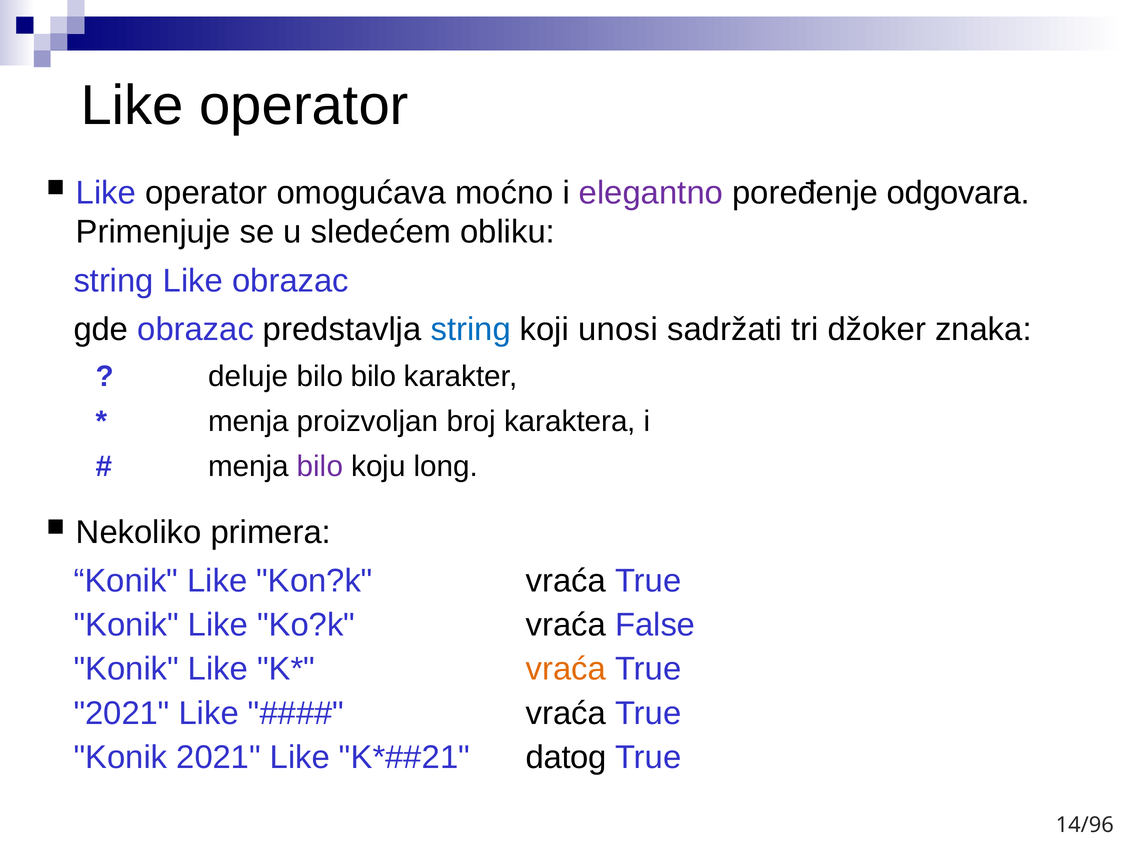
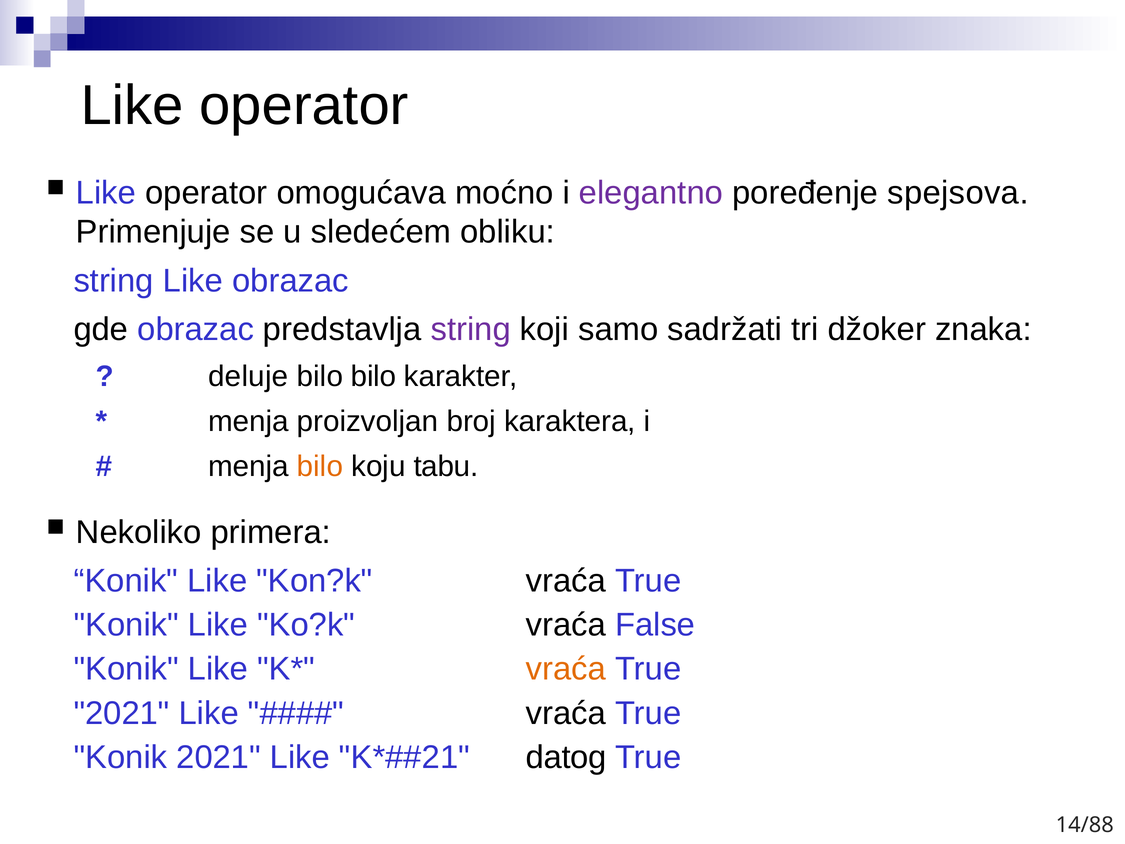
odgovara: odgovara -> spejsova (958, 193)
string colour: blue -> purple (471, 330)
unosi: unosi -> samo (618, 330)
bilo colour: purple -> orange (320, 466)
long: long -> tabu (446, 466)
14/96: 14/96 -> 14/88 (1085, 825)
